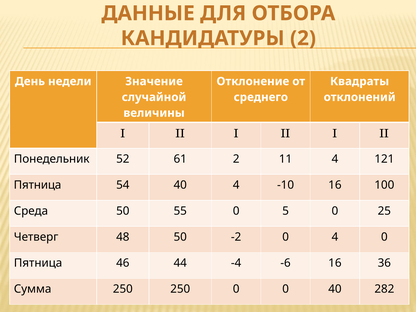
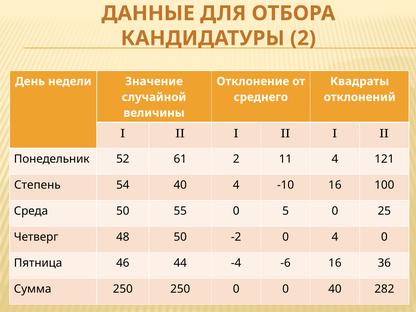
Пятница: Пятница -> Степень (37, 185)
